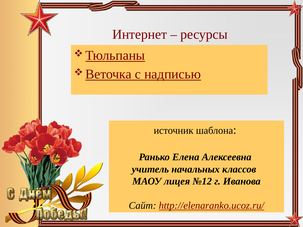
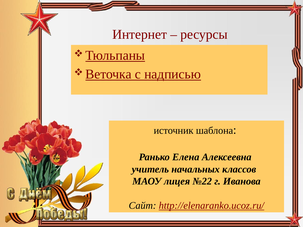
№12: №12 -> №22 (202, 182)
